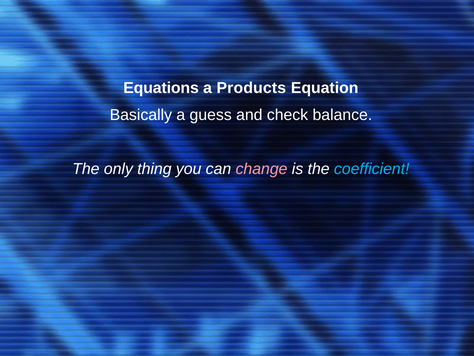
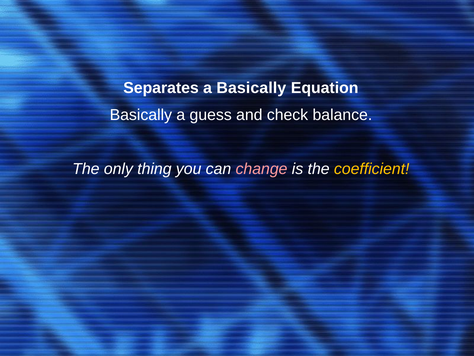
Equations: Equations -> Separates (161, 88)
a Products: Products -> Basically (251, 88)
coefficient colour: light blue -> yellow (372, 169)
